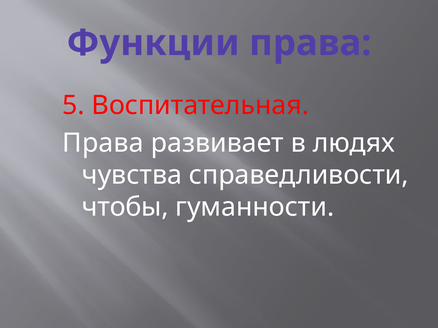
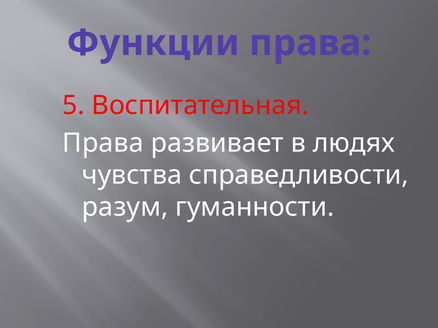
чтобы: чтобы -> разум (125, 207)
